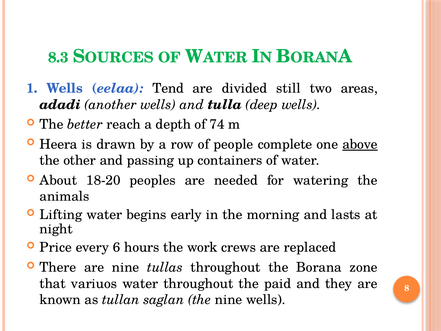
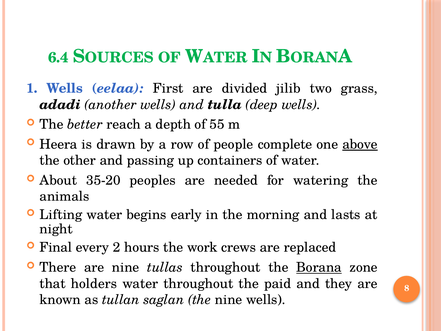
8.3: 8.3 -> 6.4 (58, 58)
Tend: Tend -> First (168, 88)
still: still -> jilib (288, 88)
areas: areas -> grass (359, 88)
74: 74 -> 55 (217, 124)
18-20: 18-20 -> 35-20 (103, 180)
Price: Price -> Final (56, 247)
6: 6 -> 2 (117, 247)
Borana underline: none -> present (319, 267)
variuos: variuos -> holders (94, 283)
